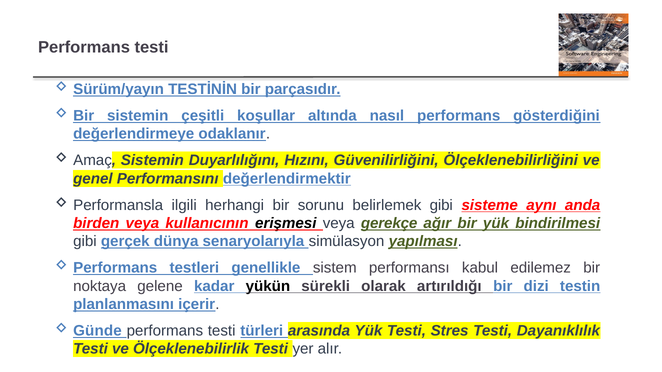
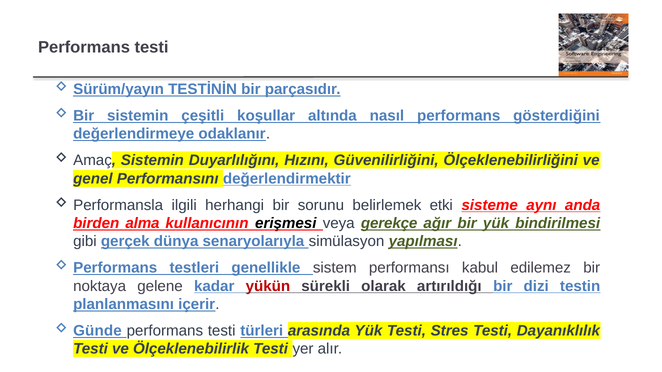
belirlemek gibi: gibi -> etki (441, 205)
birden veya: veya -> alma (143, 223)
yükün colour: black -> red (268, 286)
